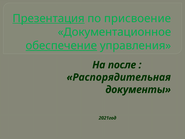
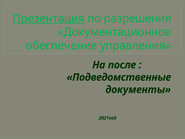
присвоение: присвоение -> разрешения (138, 18)
обеспечение underline: present -> none (61, 46)
Распорядительная: Распорядительная -> Подведомственные (119, 77)
